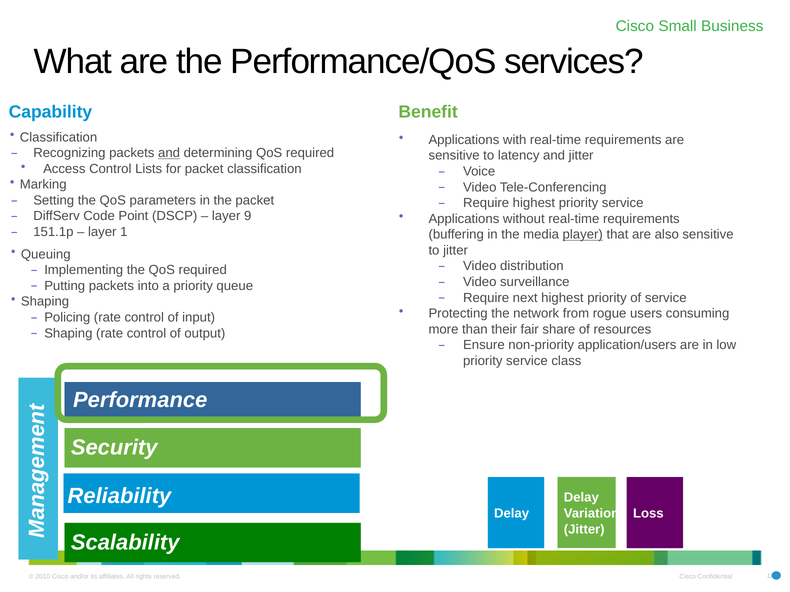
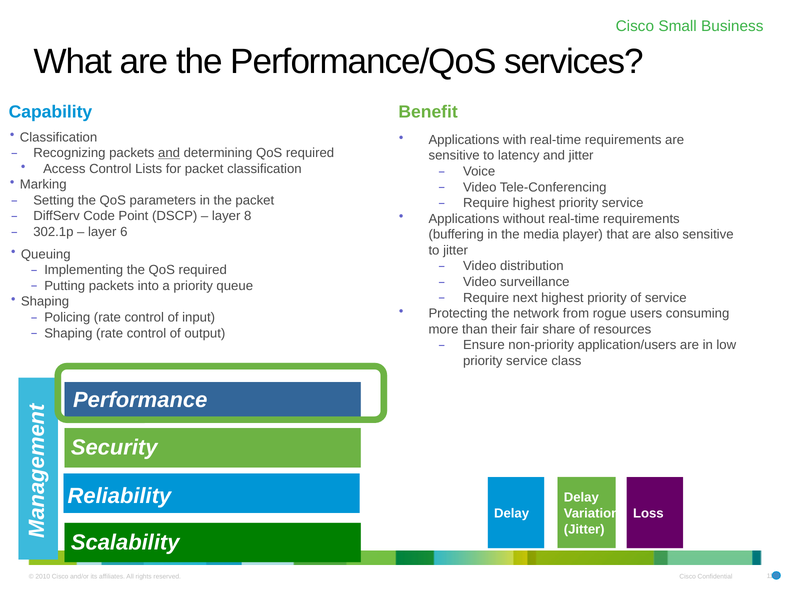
9: 9 -> 8 (248, 216)
151.1p: 151.1p -> 302.1p (53, 232)
1: 1 -> 6 (124, 232)
player underline: present -> none (583, 235)
